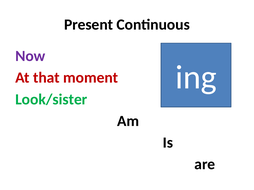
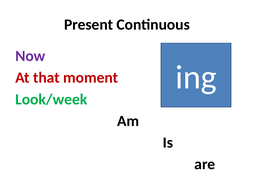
Look/sister: Look/sister -> Look/week (51, 100)
